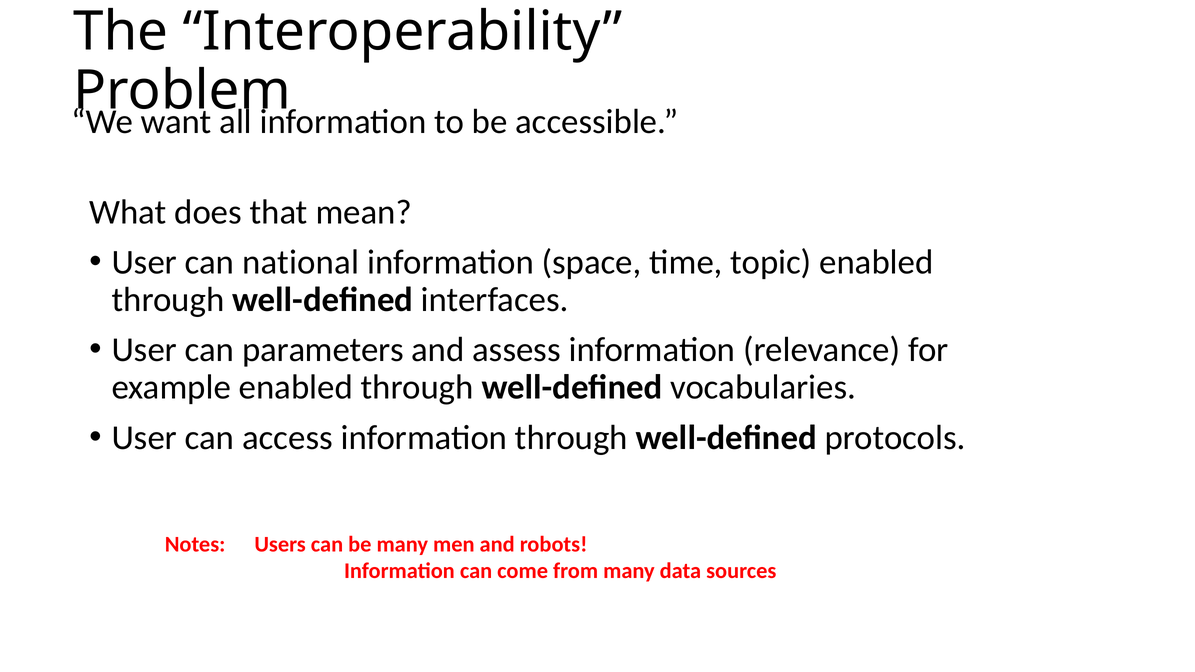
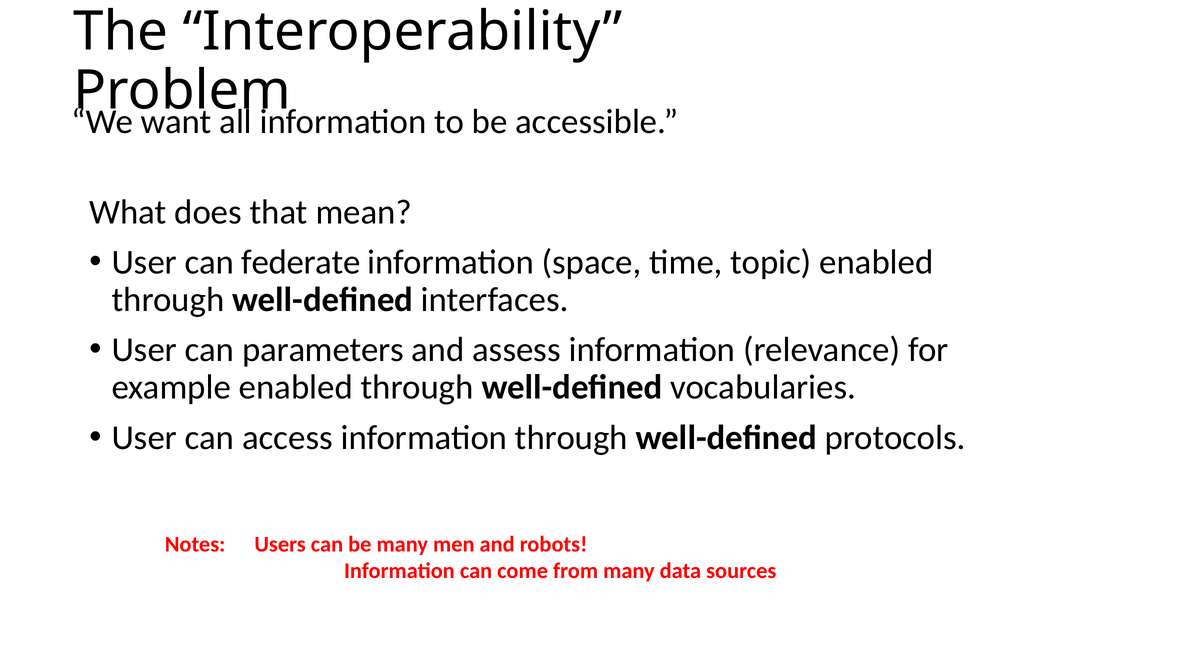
national: national -> federate (301, 262)
